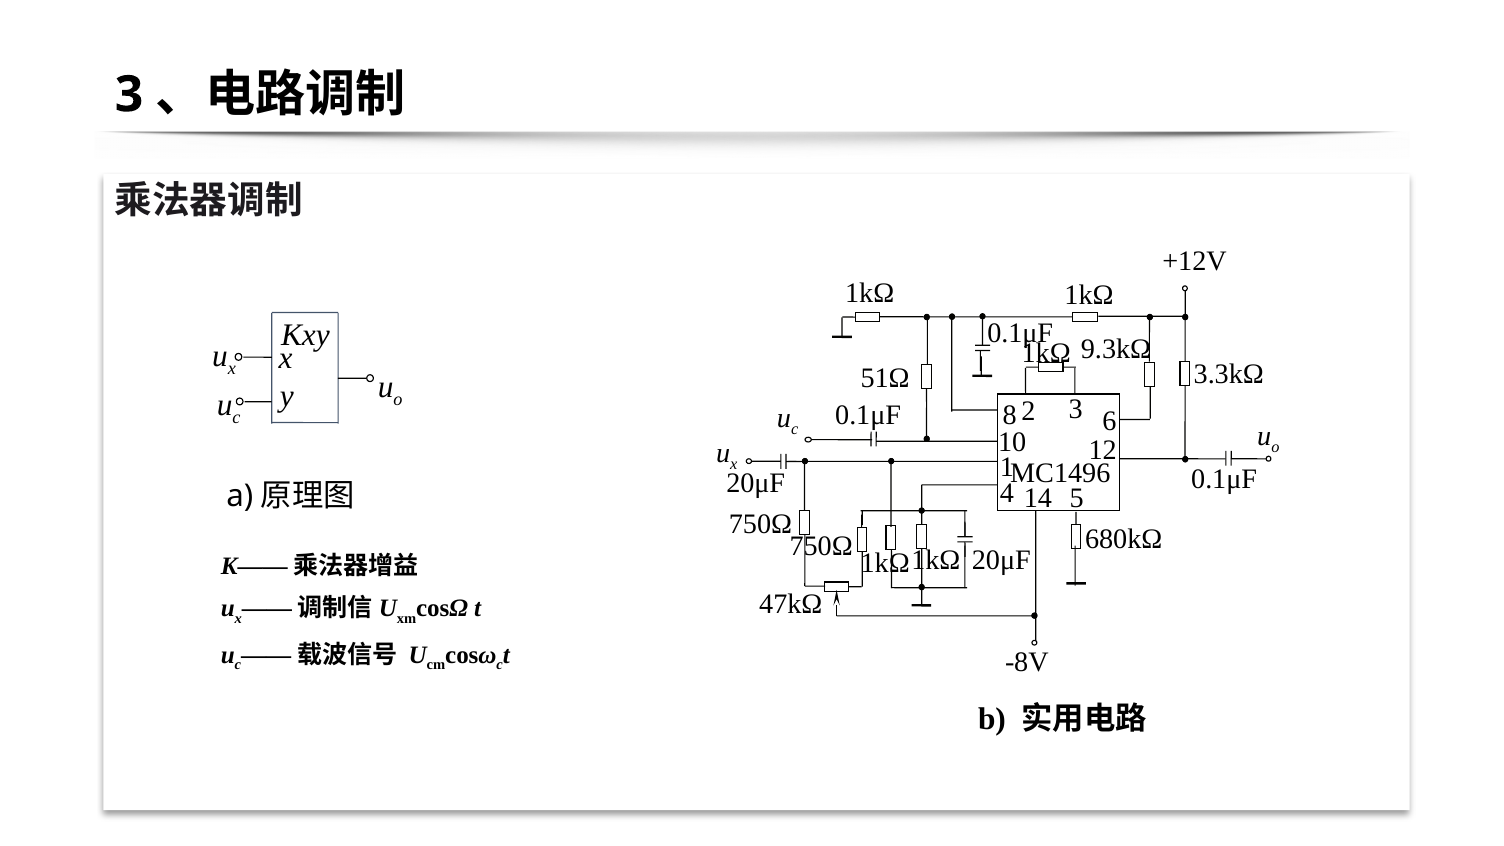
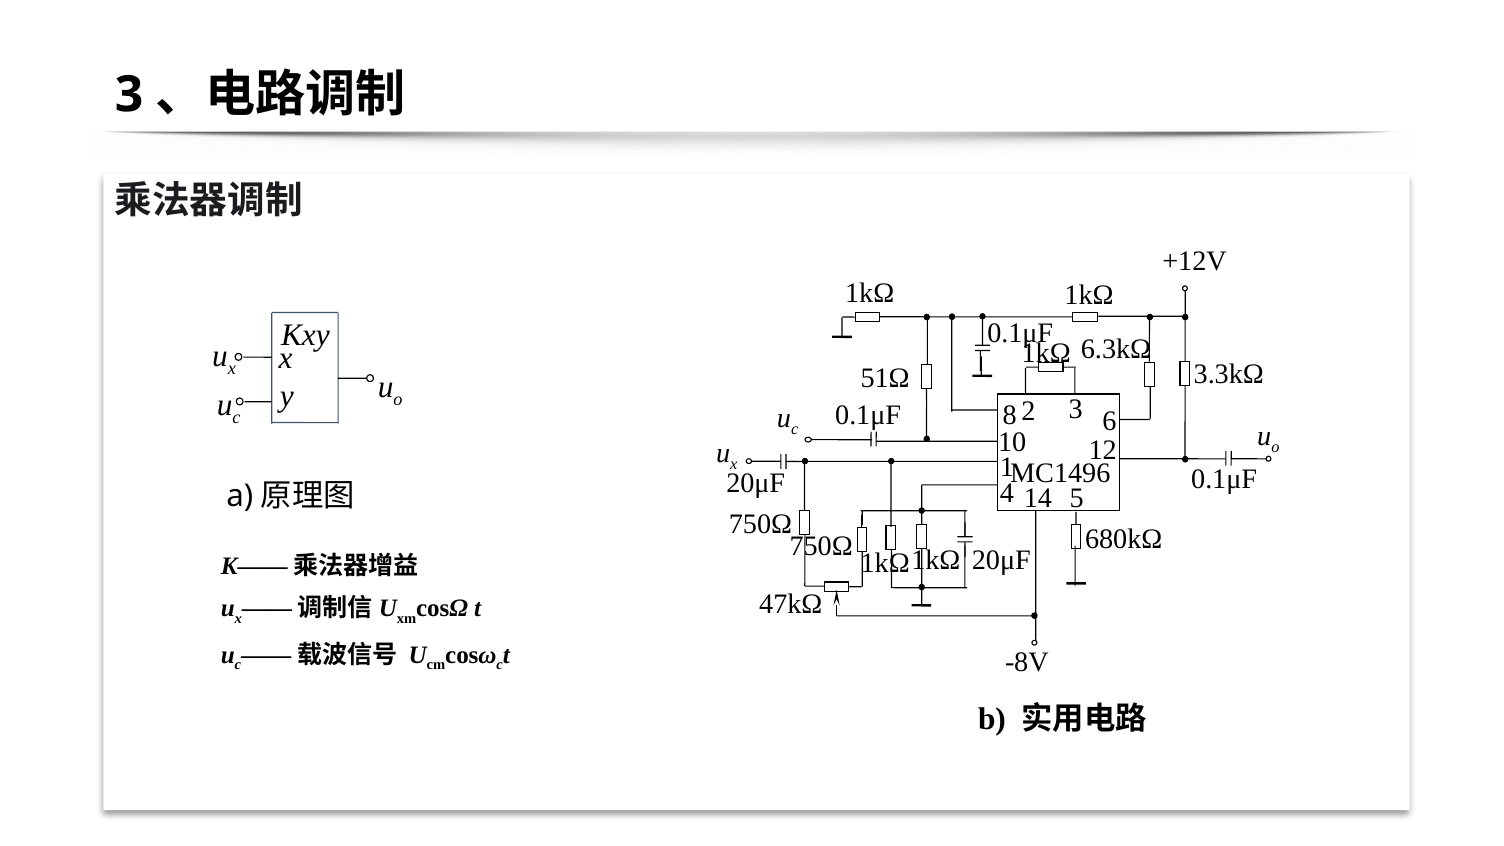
9.3kΩ: 9.3kΩ -> 6.3kΩ (1116, 349)
